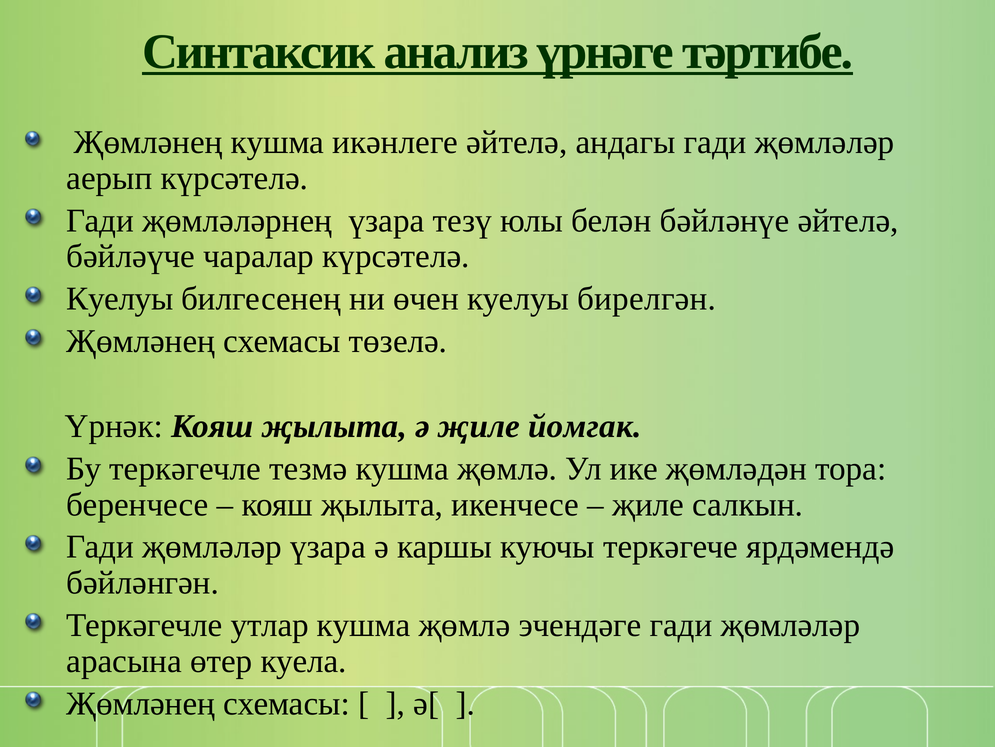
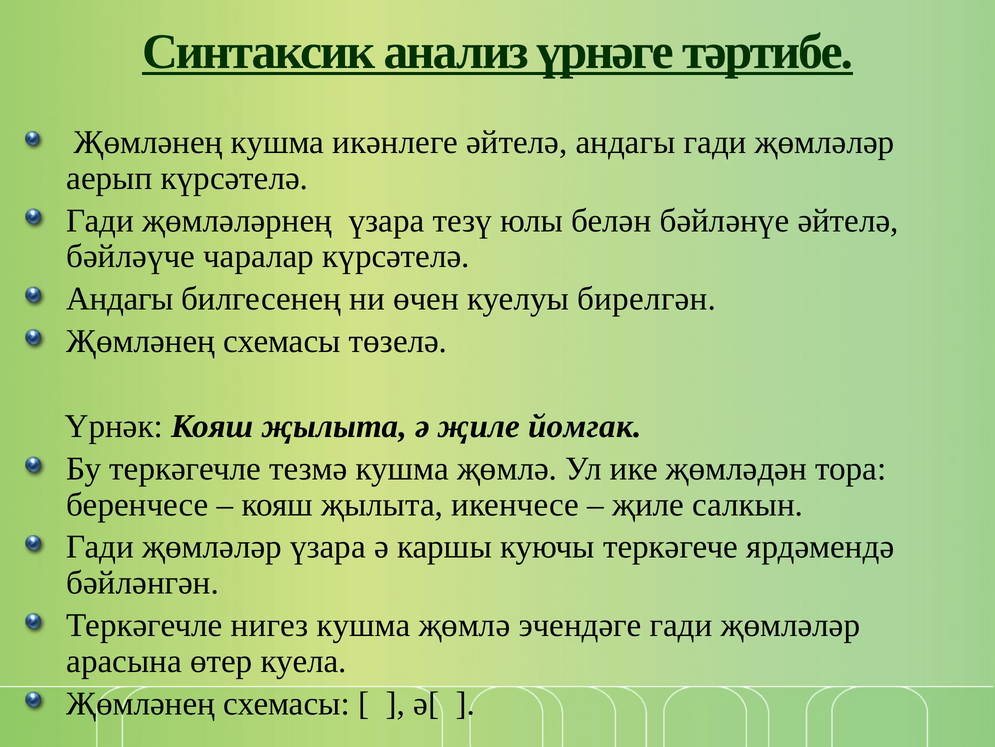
Куелуы: Куелуы -> Андагы (120, 299)
утлар: утлар -> нигез (270, 625)
